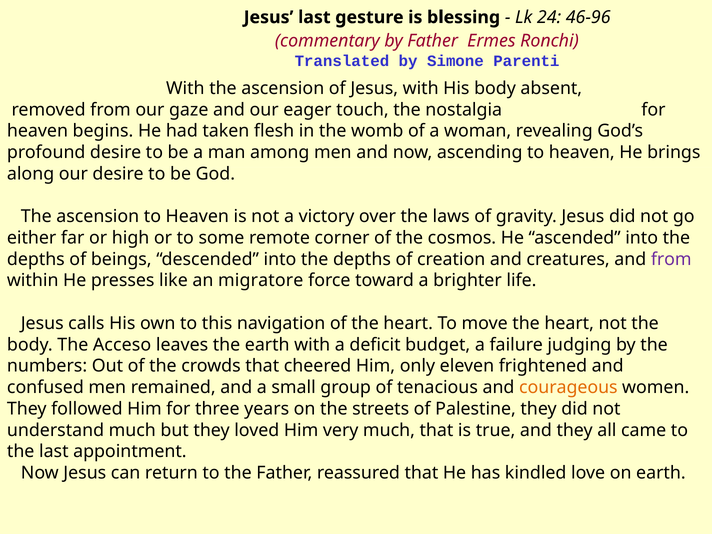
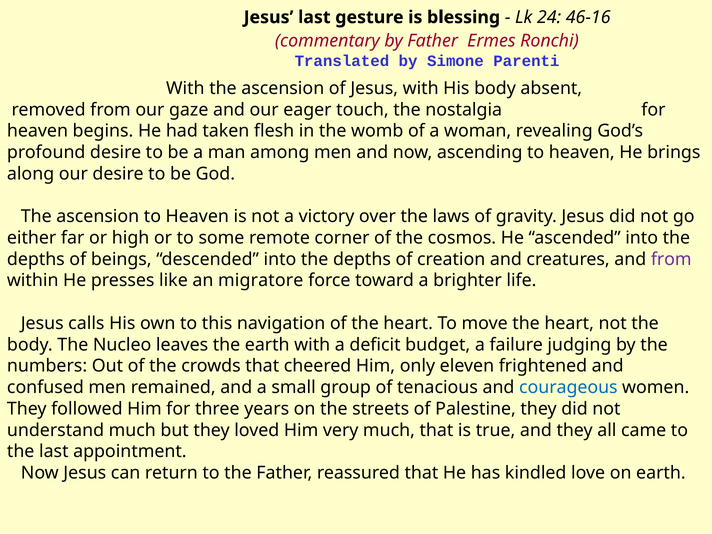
46-96: 46-96 -> 46-16 (588, 17)
Acceso: Acceso -> Nucleo (122, 345)
courageous colour: orange -> blue (568, 387)
